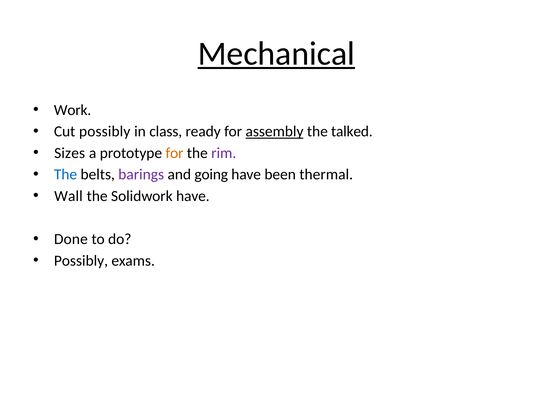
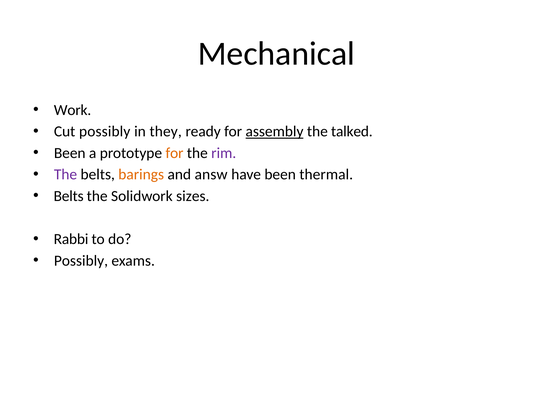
Mechanical underline: present -> none (276, 54)
class: class -> they (166, 131)
Sizes: Sizes -> Been (70, 153)
The colour: blue -> purple (66, 174)
barings colour: purple -> orange (141, 174)
going: going -> answ (211, 174)
Wall: Wall -> Belts (69, 196)
Solidwork have: have -> sizes (193, 196)
Done: Done -> Rabbi (71, 239)
